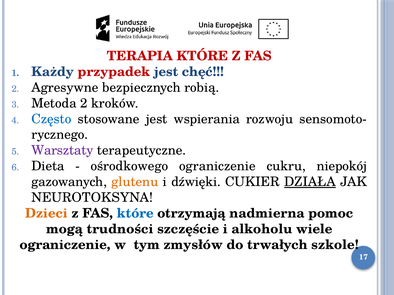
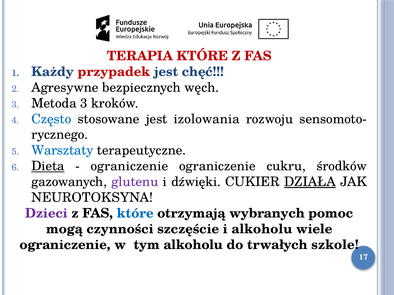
robią: robią -> węch (202, 88)
Metoda 2: 2 -> 3 (84, 103)
wspierania: wspierania -> izolowania (207, 119)
Warsztaty colour: purple -> blue (62, 151)
Dieta underline: none -> present (48, 166)
ośrodkowego: ośrodkowego -> ograniczenie (129, 166)
niepokój: niepokój -> środków (342, 166)
glutenu colour: orange -> purple (135, 182)
Dzieci colour: orange -> purple (46, 214)
nadmierna: nadmierna -> wybranych (267, 214)
trudności: trudności -> czynności (120, 229)
tym zmysłów: zmysłów -> alkoholu (193, 245)
